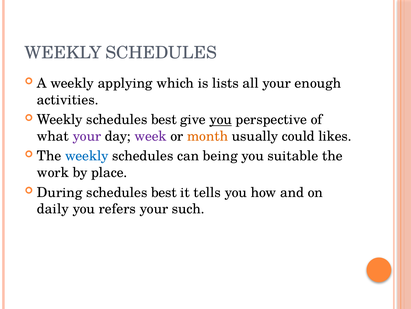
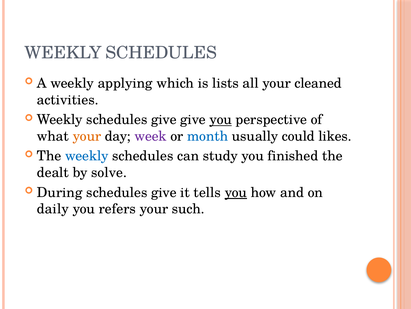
enough: enough -> cleaned (318, 83)
Weekly schedules best: best -> give (164, 119)
your colour: purple -> orange (87, 136)
month colour: orange -> blue (208, 136)
being: being -> study (220, 156)
suitable: suitable -> finished (293, 156)
work: work -> dealt (53, 172)
place: place -> solve (109, 172)
best: best -> give (164, 192)
you underline: none -> present (236, 192)
